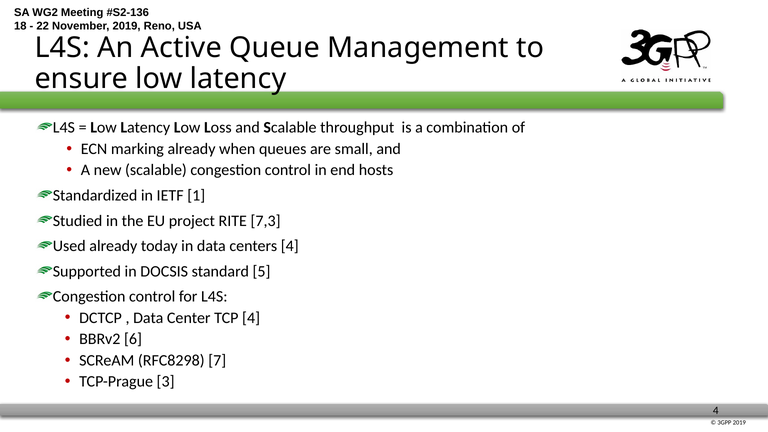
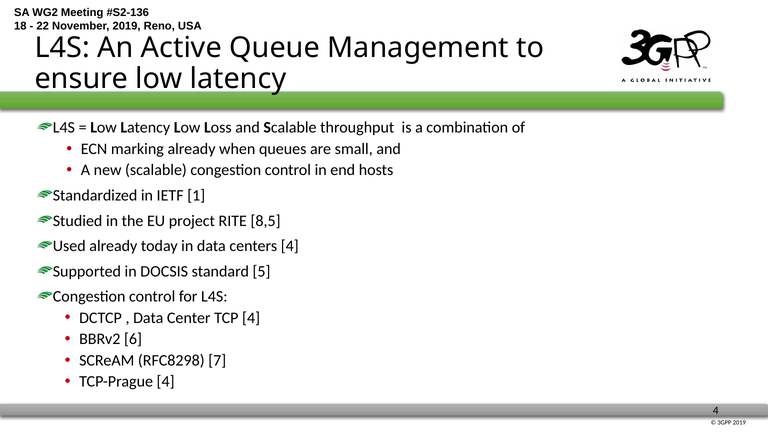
7,3: 7,3 -> 8,5 (266, 221)
TCP-Prague 3: 3 -> 4 (166, 382)
